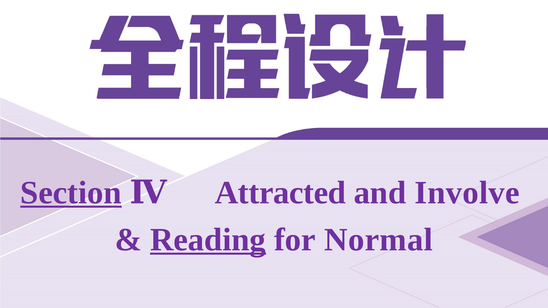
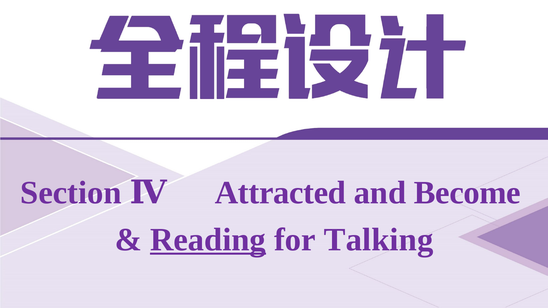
Section underline: present -> none (71, 193)
Involve: Involve -> Become (467, 193)
Normal: Normal -> Talking (379, 240)
